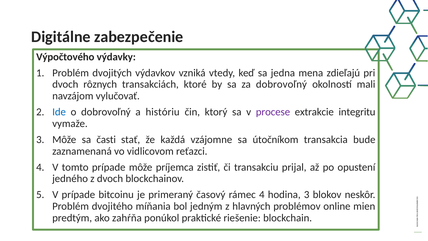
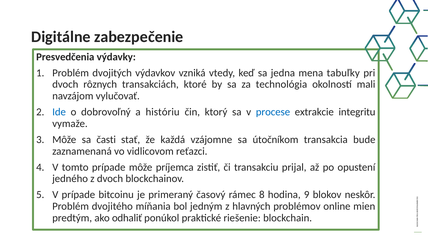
Výpočtového: Výpočtového -> Presvedčenia (65, 57)
zdieľajú: zdieľajú -> tabuľky (343, 73)
za dobrovoľný: dobrovoľný -> technológia (281, 84)
procese colour: purple -> blue (273, 112)
rámec 4: 4 -> 8 (262, 195)
hodina 3: 3 -> 9 (307, 195)
zahŕňa: zahŕňa -> odhaliť (127, 218)
